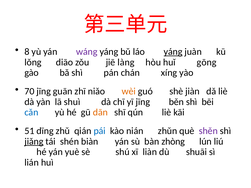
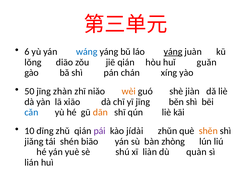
8: 8 -> 6 (27, 52)
wáng colour: purple -> blue (87, 52)
jiē làng: làng -> qián (126, 62)
gōng: gōng -> guǎn (207, 62)
70: 70 -> 50 (29, 91)
guān: guān -> zhàn (63, 91)
shuì: shuì -> xiāo (72, 102)
51: 51 -> 10 (29, 131)
pái colour: blue -> purple (100, 131)
nián: nián -> jídài (135, 131)
shěn colour: purple -> orange (208, 131)
jiǎng underline: present -> none (34, 142)
biàn: biàn -> biāo (90, 142)
shuāi: shuāi -> quàn (196, 152)
